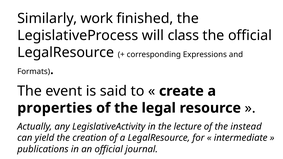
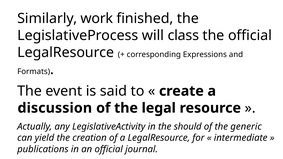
properties: properties -> discussion (55, 108)
lecture: lecture -> should (188, 127)
instead: instead -> generic (246, 127)
